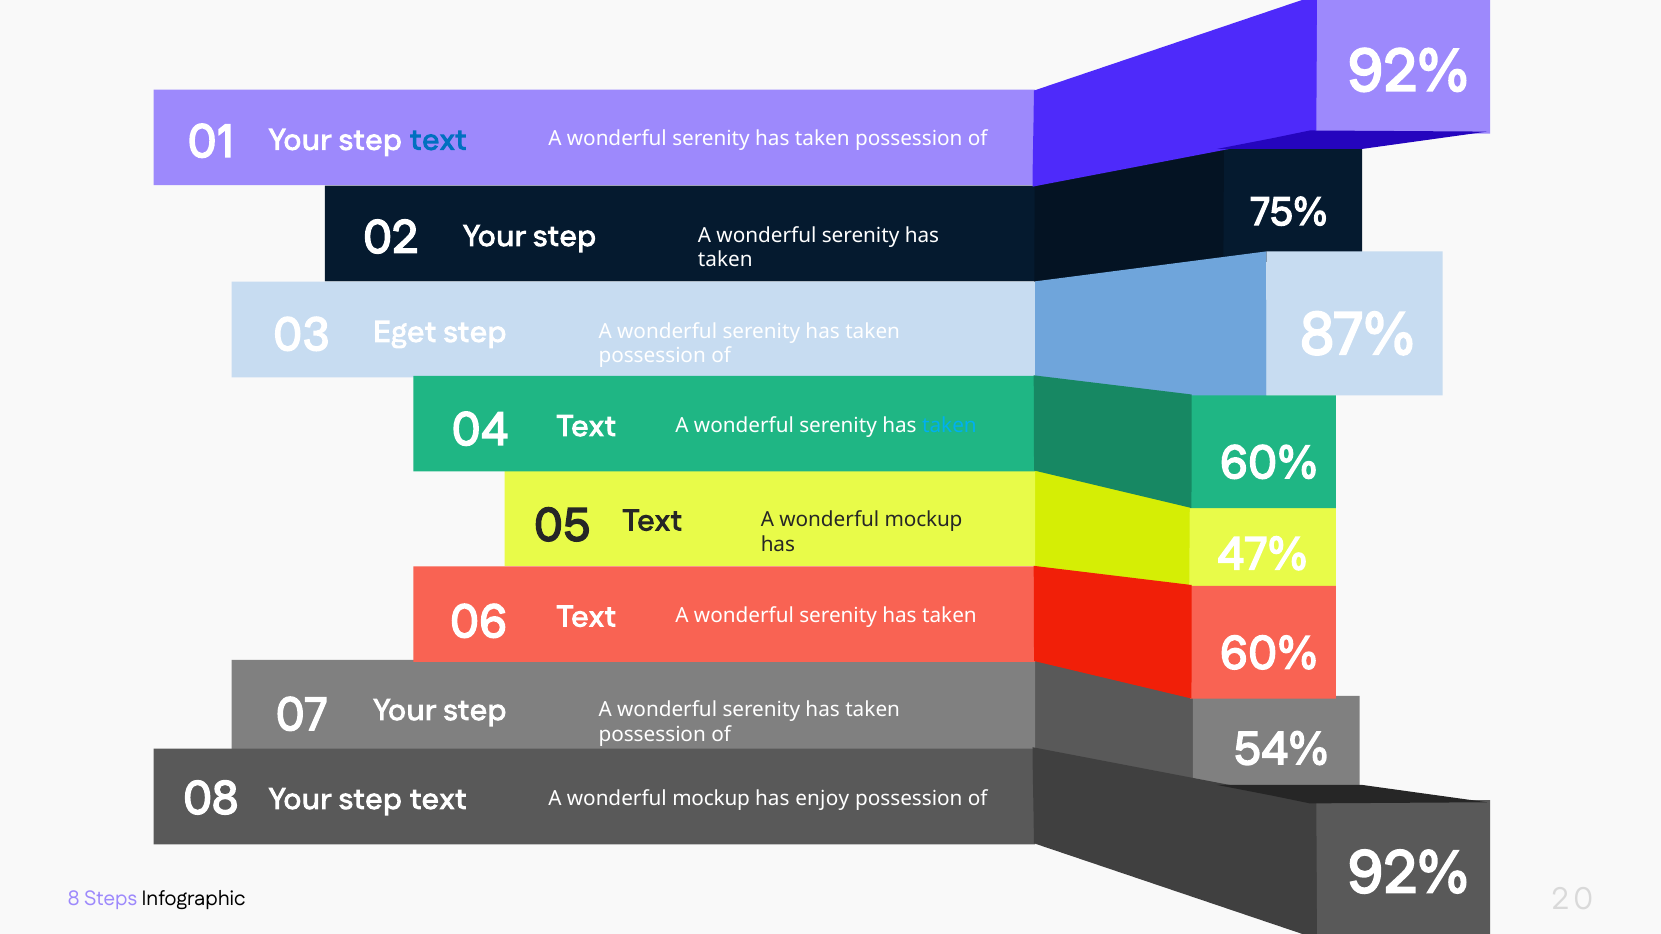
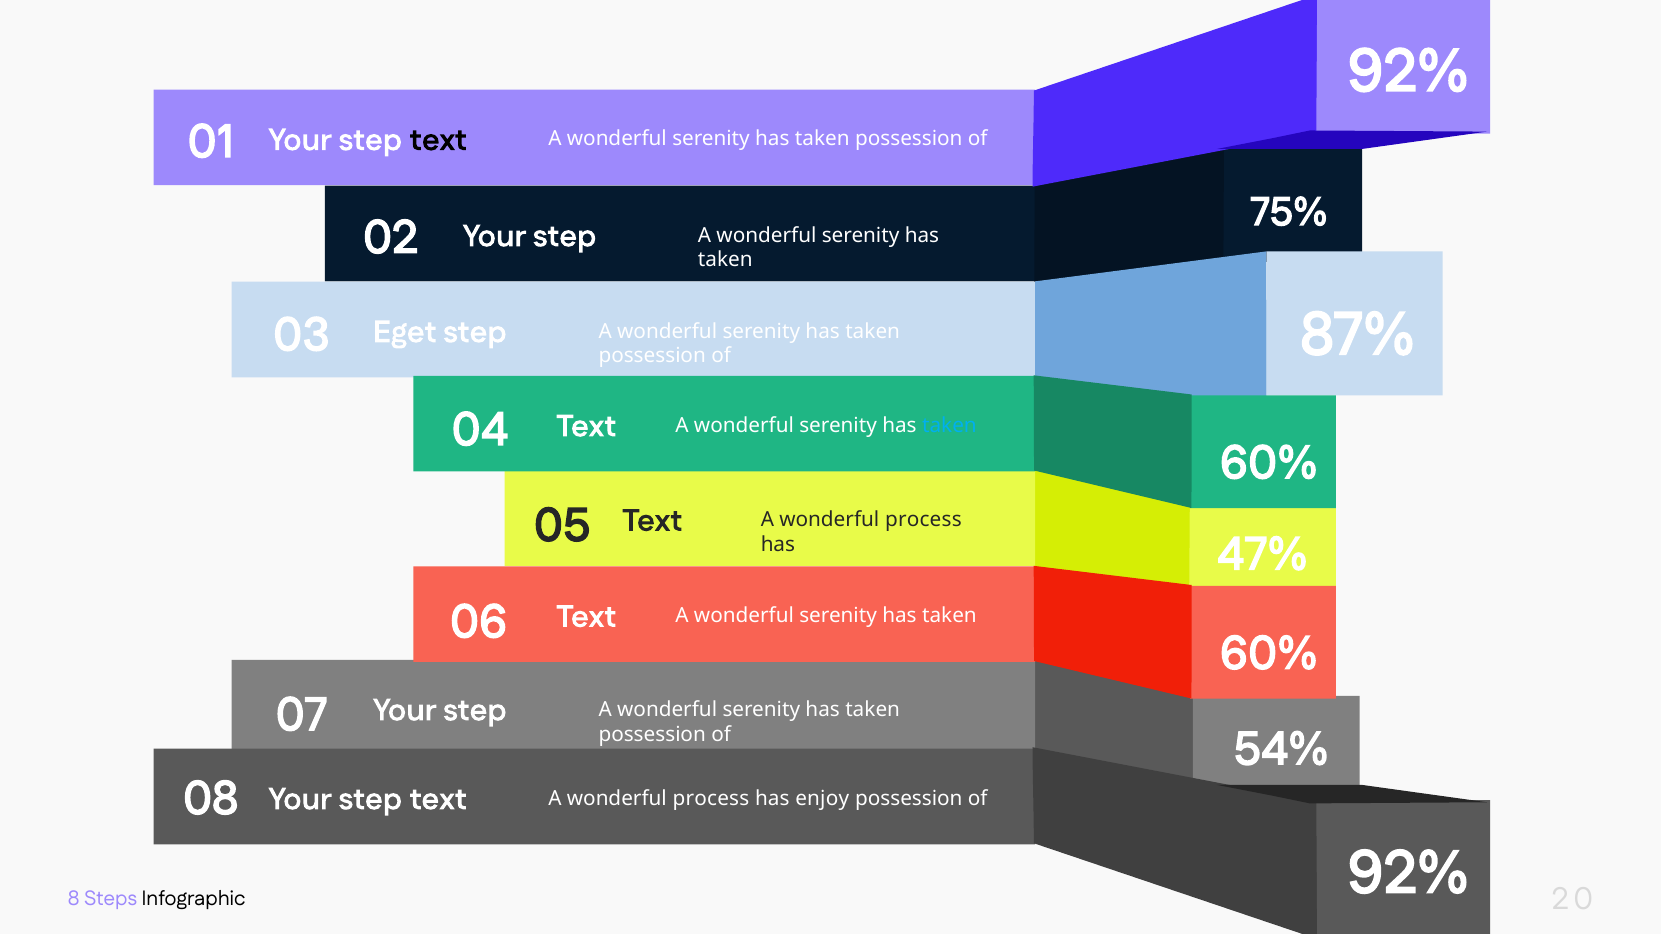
text colour: blue -> black (438, 140)
mockup: mockup -> process (923, 520)
mockup: mockup -> process (711, 798)
